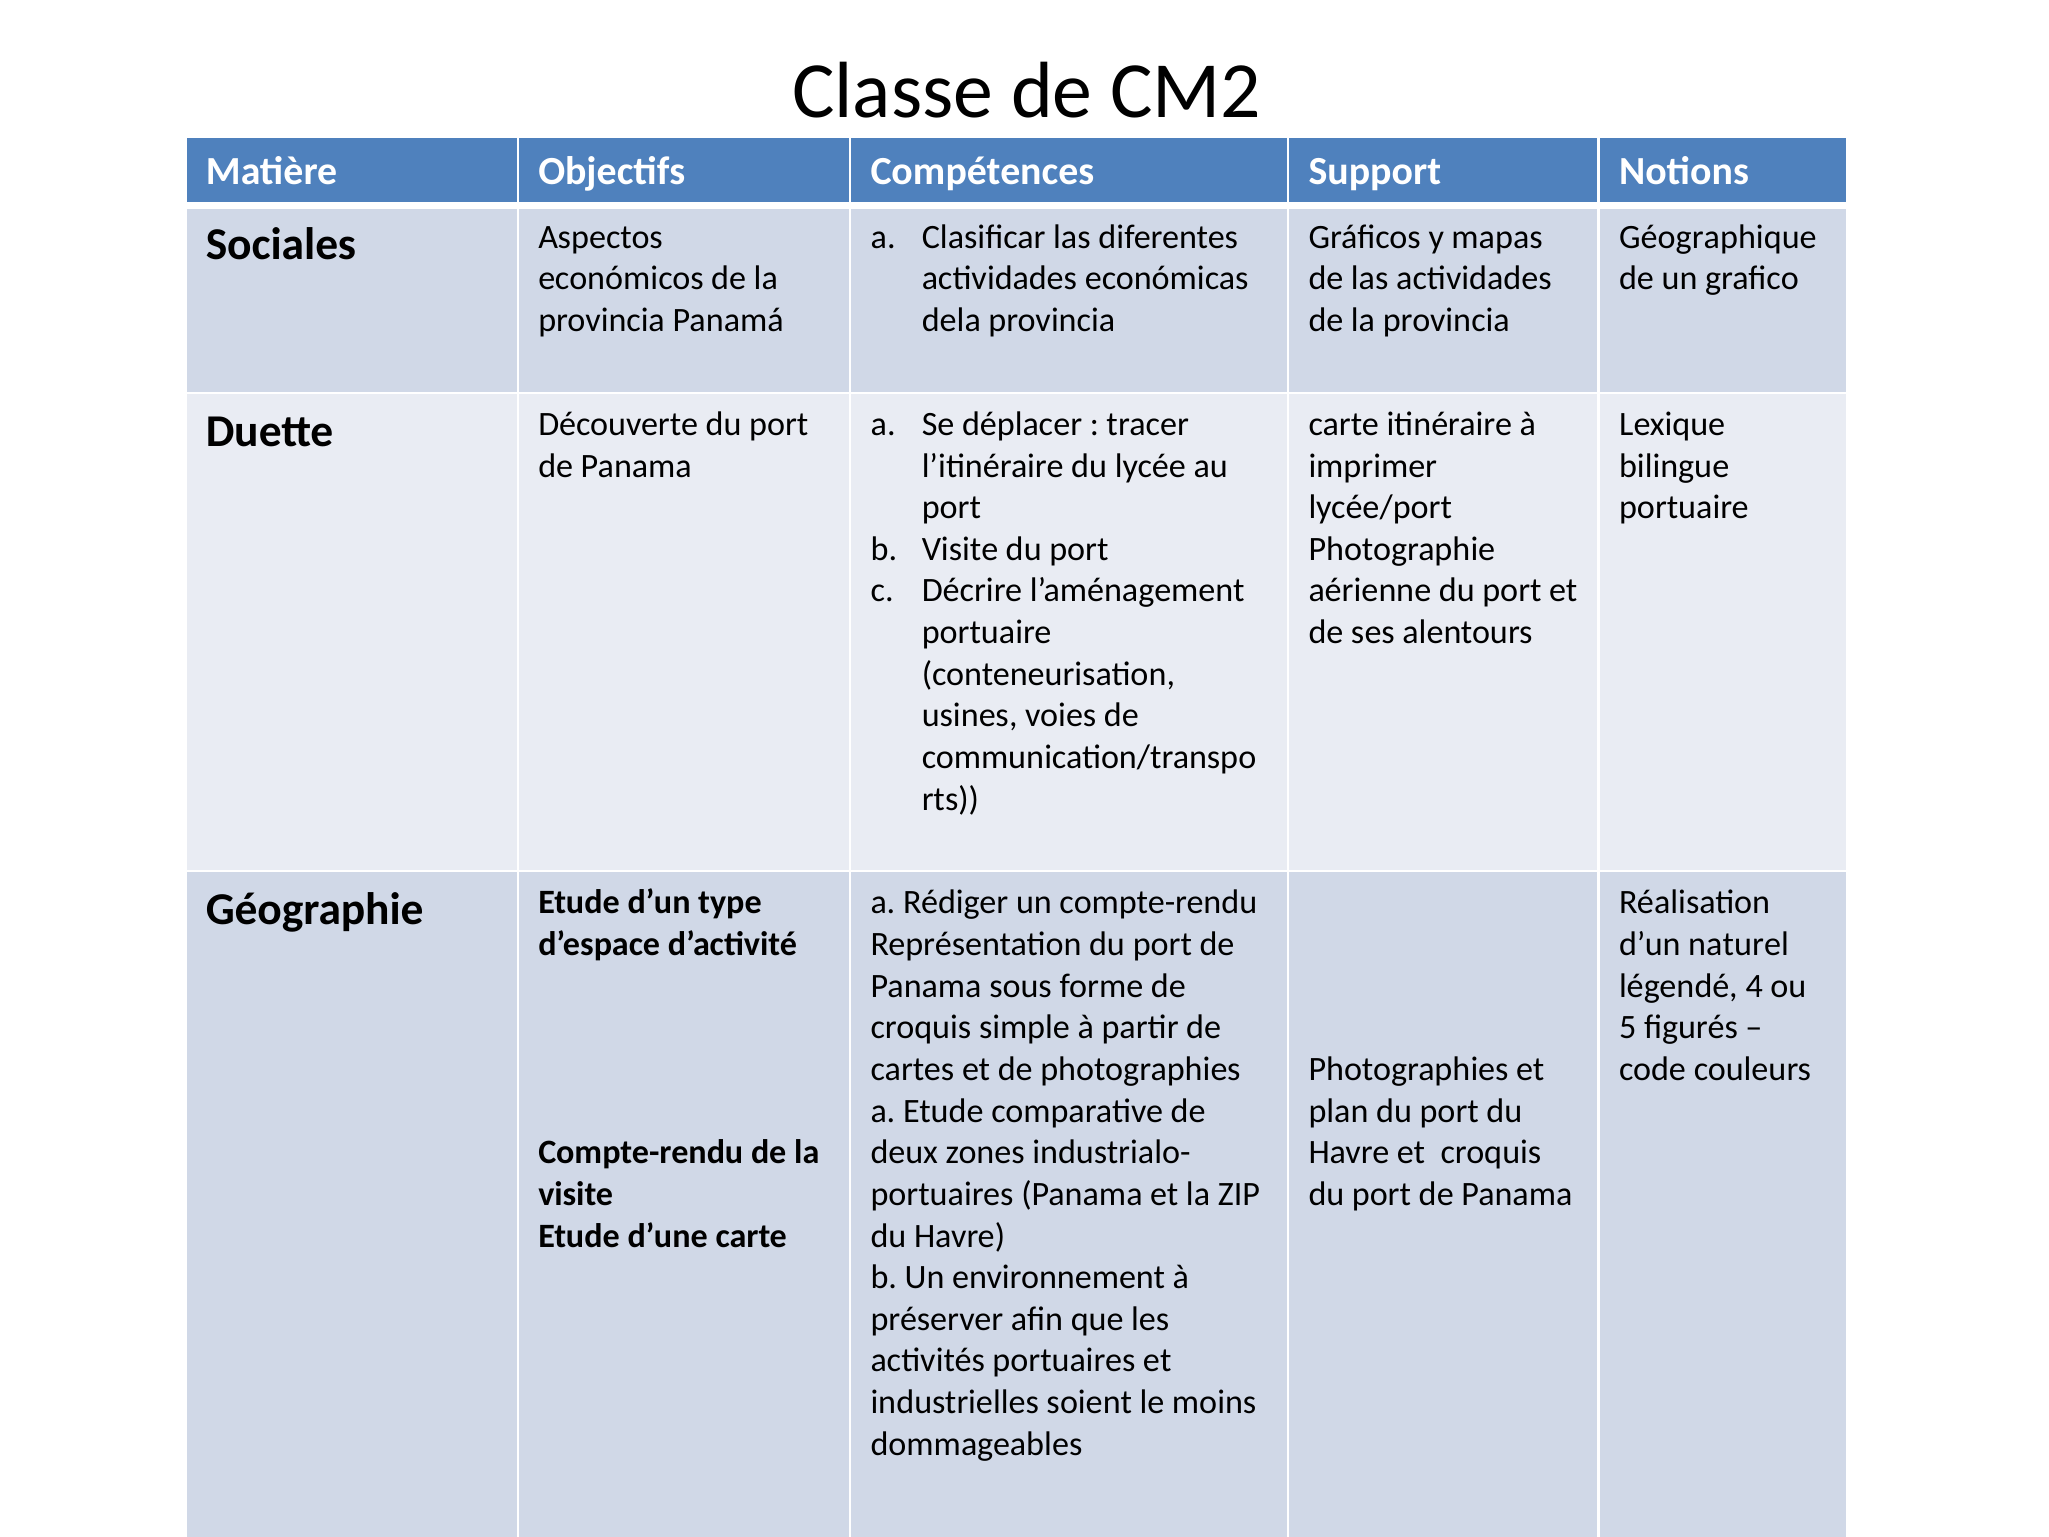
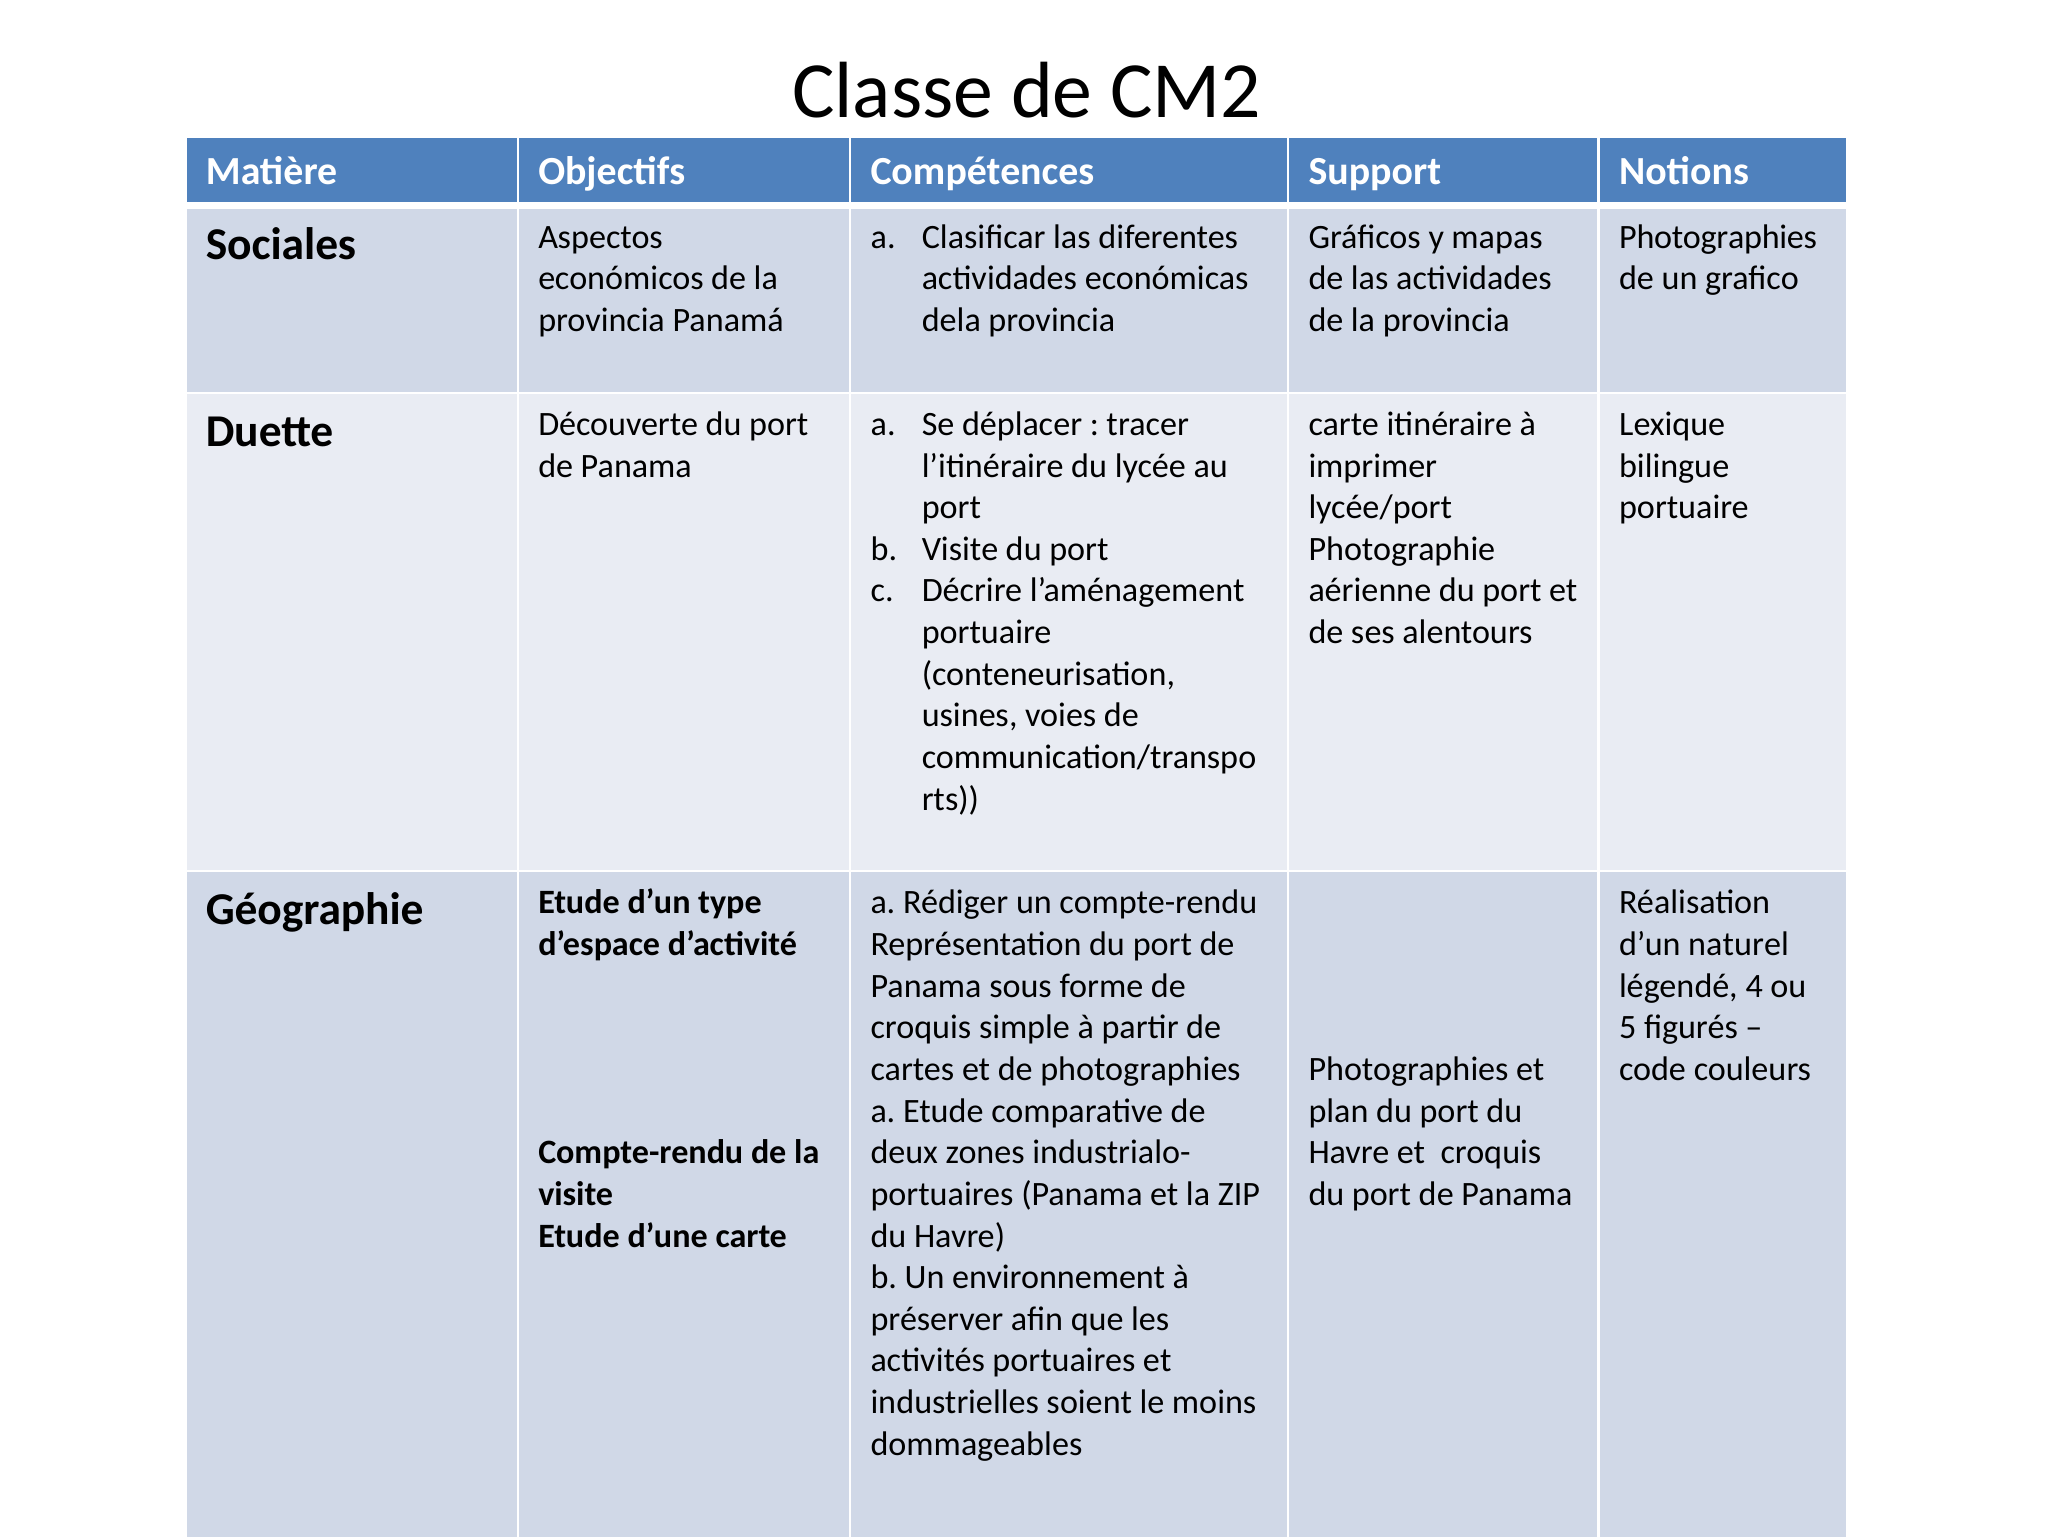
Géographique: Géographique -> Photographies (1718, 237)
